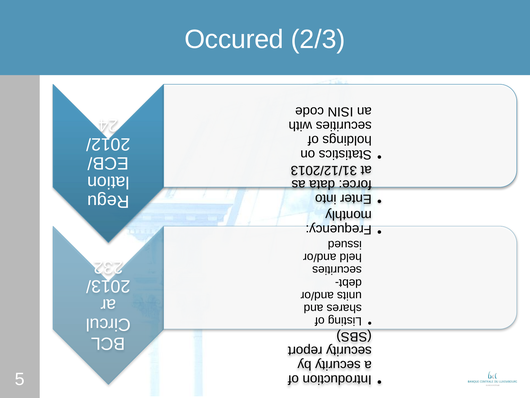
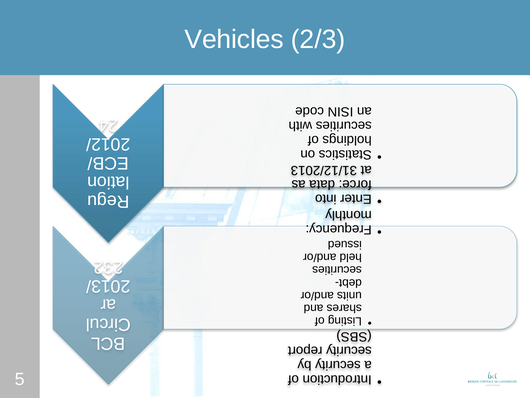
Occured: Occured -> Vehicles (234, 39)
